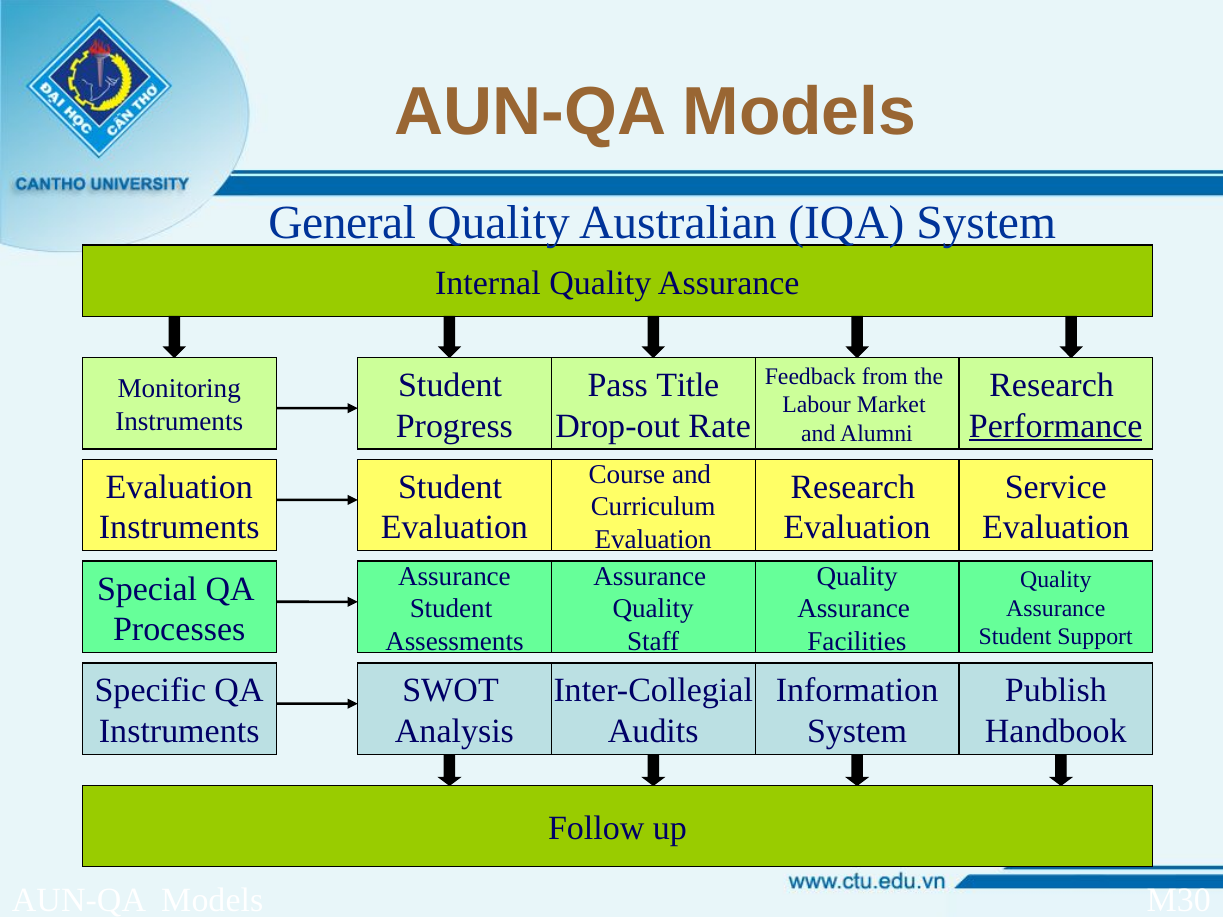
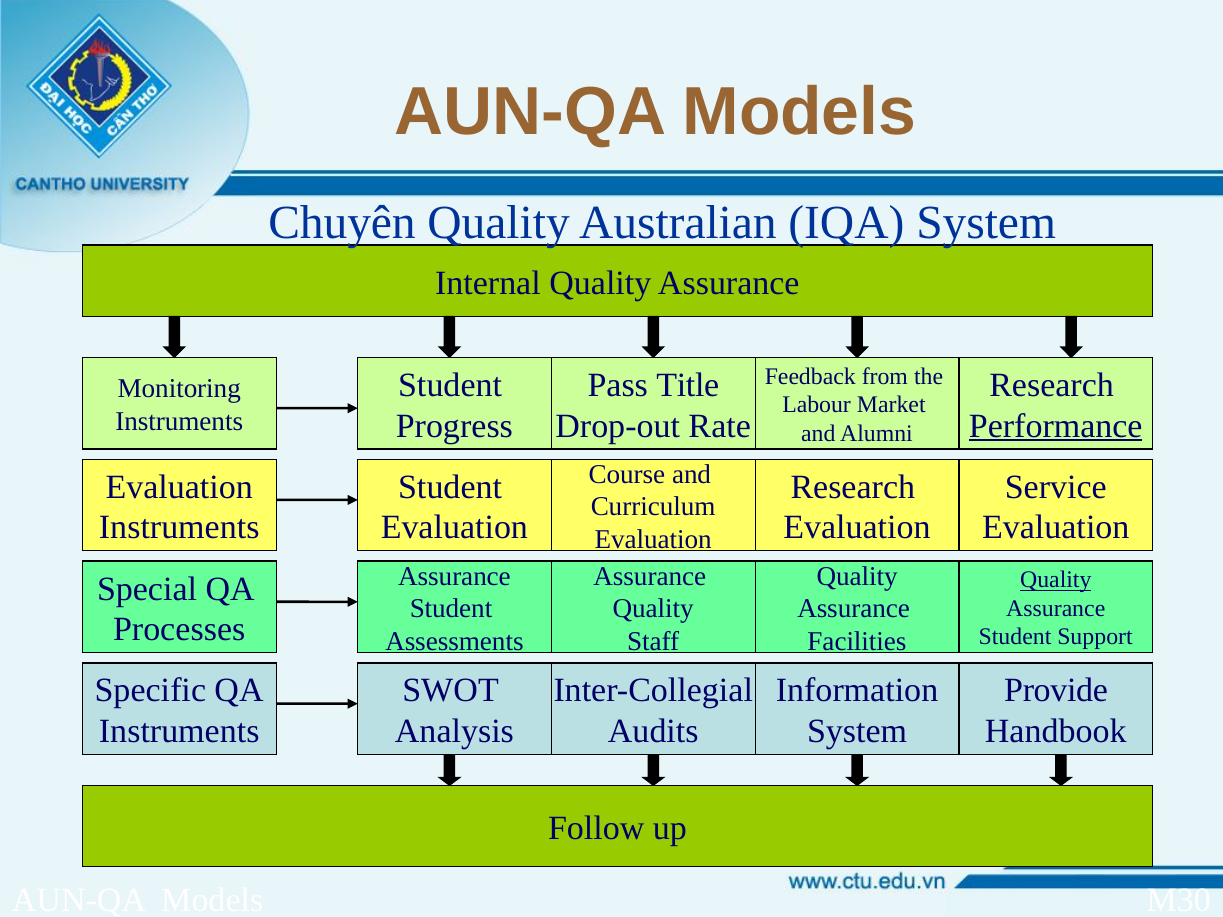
General: General -> Chuyên (342, 223)
Quality underline: none -> present (1056, 580)
Publish: Publish -> Provide (1056, 691)
